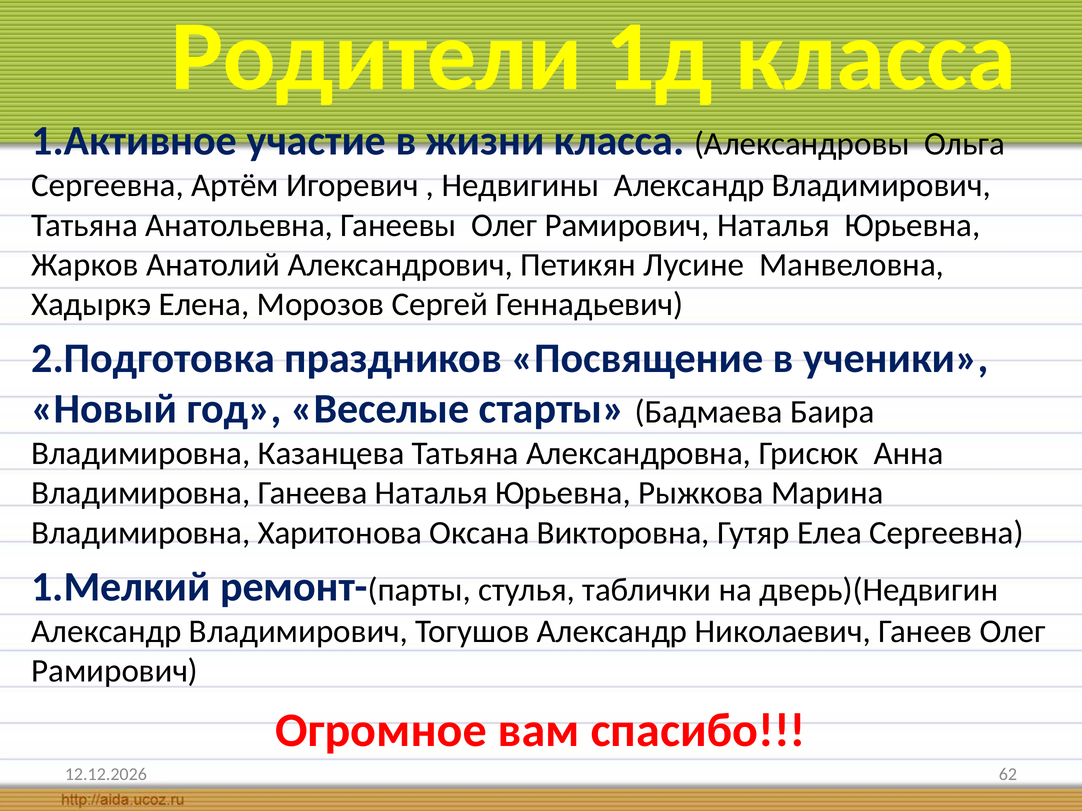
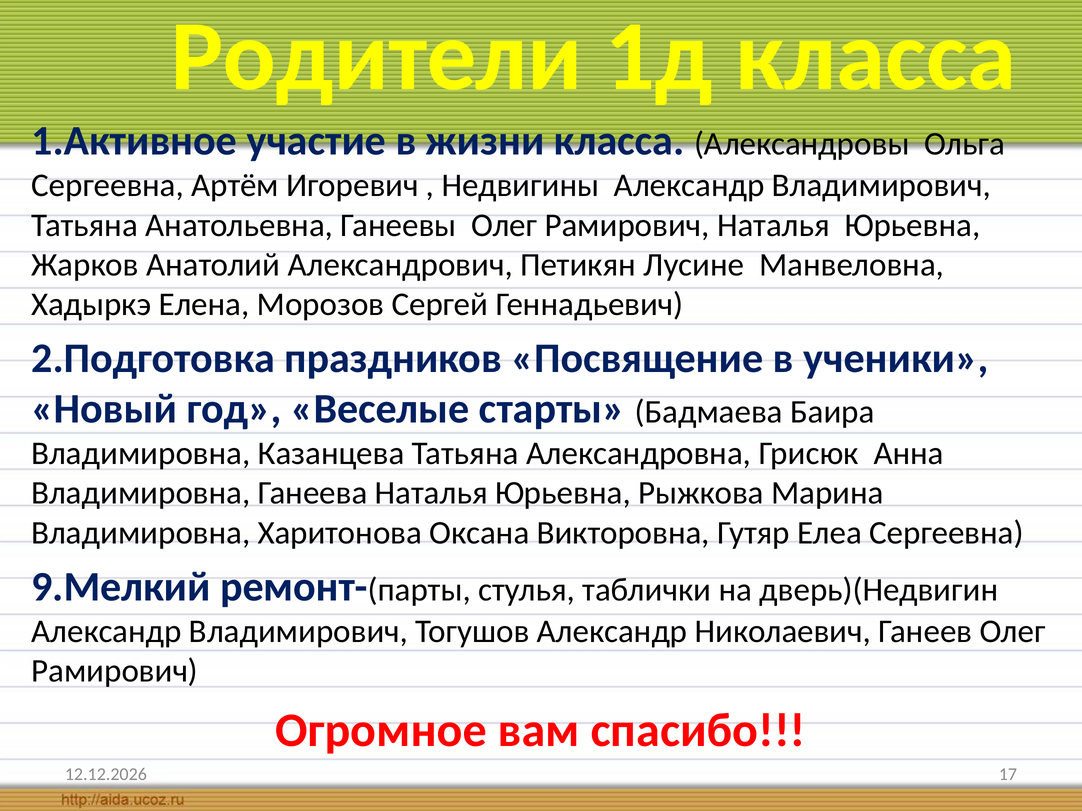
1.Мелкий: 1.Мелкий -> 9.Мелкий (121, 587)
62: 62 -> 17 (1008, 775)
